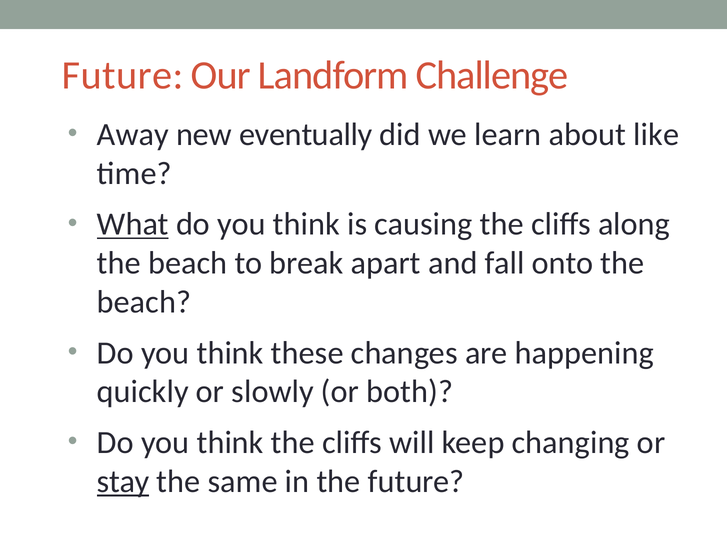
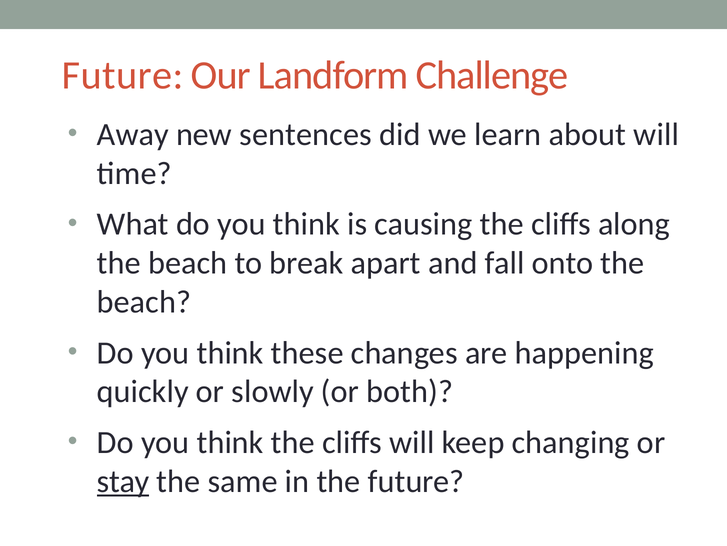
eventually: eventually -> sentences (306, 134)
about like: like -> will (656, 134)
What underline: present -> none (133, 224)
